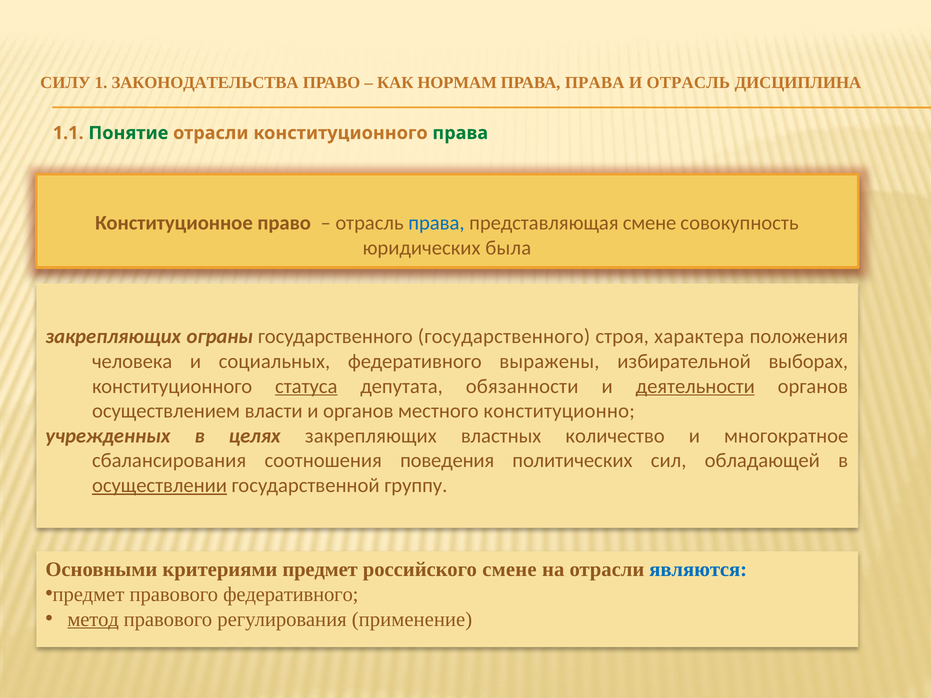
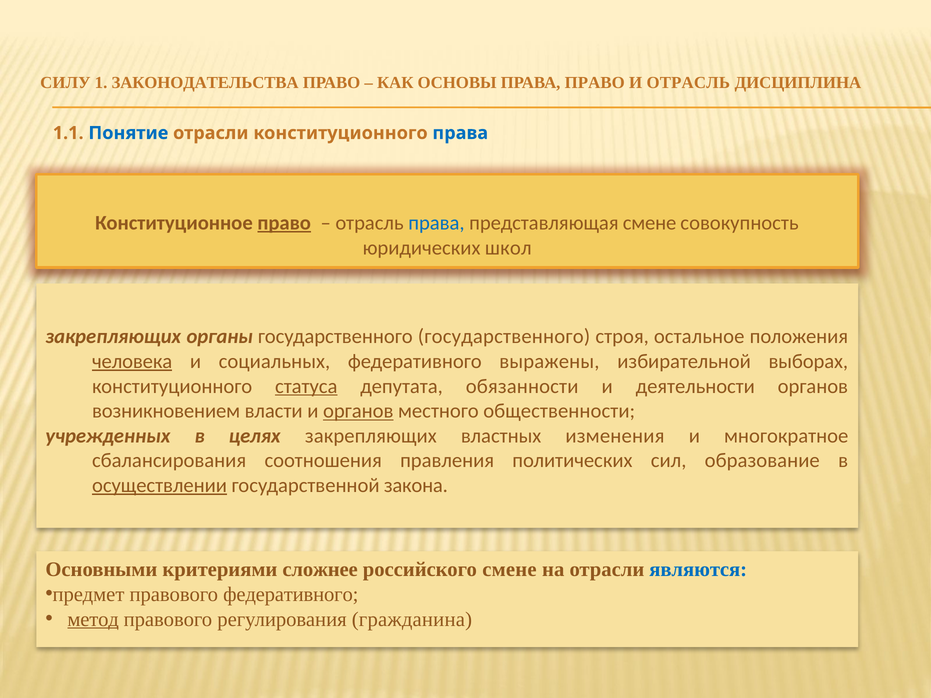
НОРМАМ: НОРМАМ -> ОСНОВЫ (457, 83)
ПРАВА ПРАВА: ПРАВА -> ПРАВО (595, 83)
Понятие colour: green -> blue (128, 133)
права colour: green -> blue (460, 133)
право underline: none -> present (284, 223)
была: была -> школ (508, 248)
ограны: ограны -> органы (220, 337)
характера: характера -> остальное (699, 337)
человека underline: none -> present (132, 362)
деятельности underline: present -> none (695, 386)
осуществлением: осуществлением -> возникновением (166, 411)
органов underline: none -> present (358, 411)
конституционно: конституционно -> общественности (559, 411)
количество: количество -> изменения (615, 436)
поведения: поведения -> правления (447, 461)
обладающей: обладающей -> образование (762, 461)
группу: группу -> закона (416, 486)
критериями предмет: предмет -> сложнее (320, 570)
применение: применение -> гражданина (412, 619)
